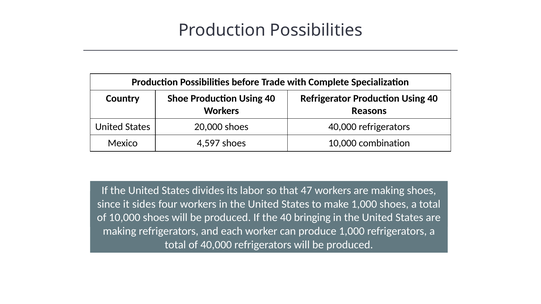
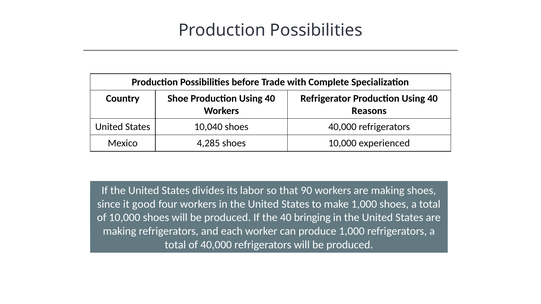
20,000: 20,000 -> 10,040 (208, 127)
4,597: 4,597 -> 4,285 (208, 143)
combination: combination -> experienced (384, 143)
47: 47 -> 90 (306, 191)
sides: sides -> good (144, 204)
